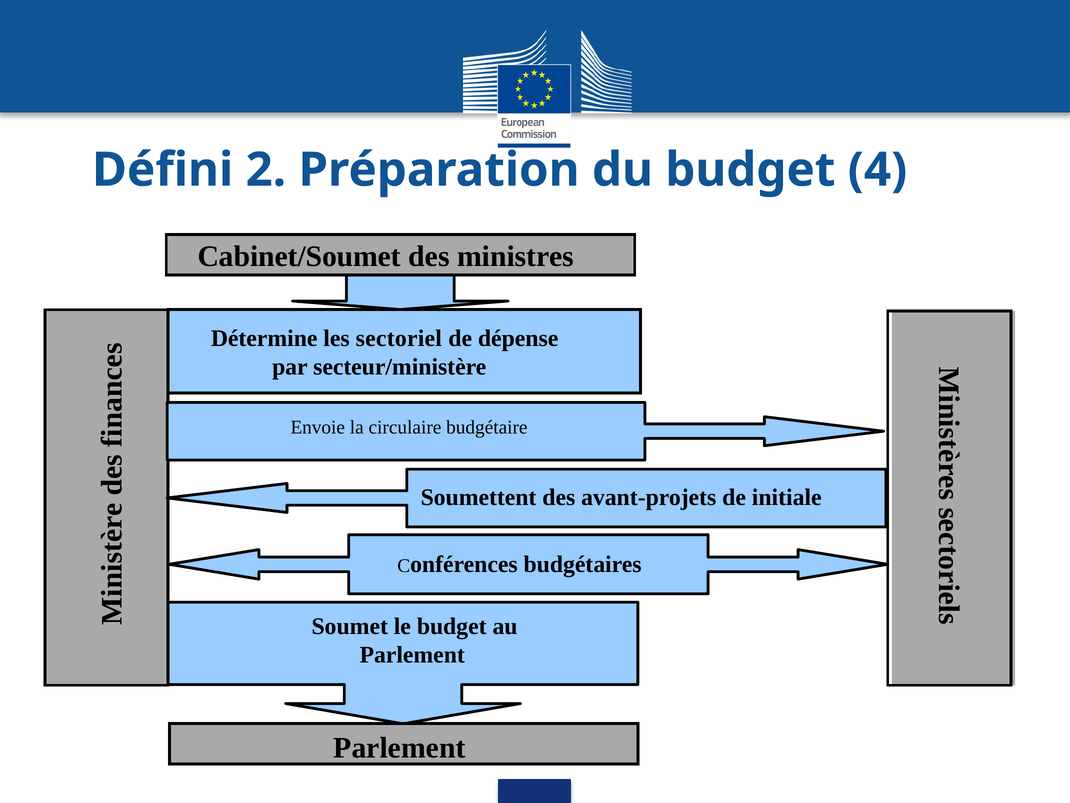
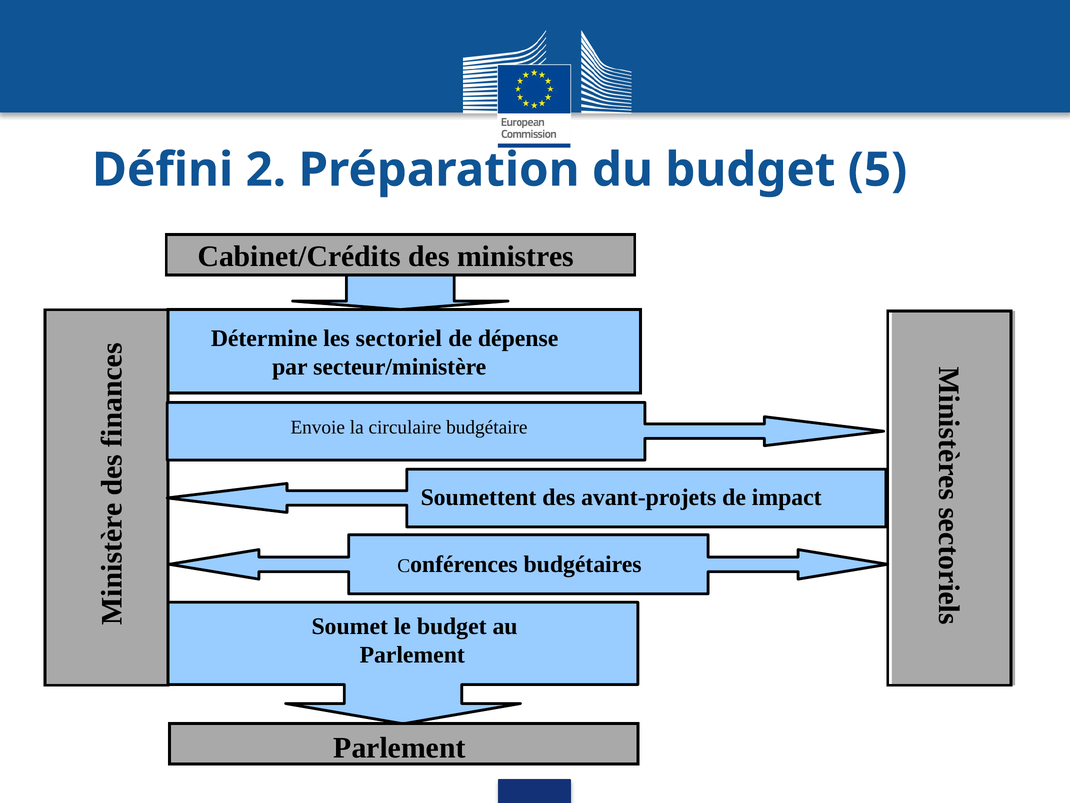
budget 4: 4 -> 5 (877, 170)
Cabinet/Soumet: Cabinet/Soumet -> Cabinet/Crédits (299, 256)
initiale: initiale -> impact (787, 497)
